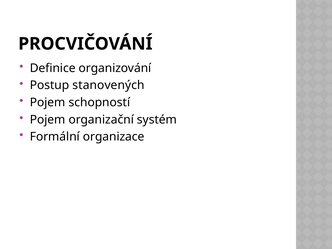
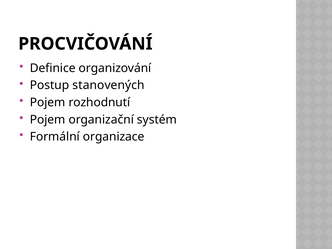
schopností: schopností -> rozhodnutí (99, 102)
